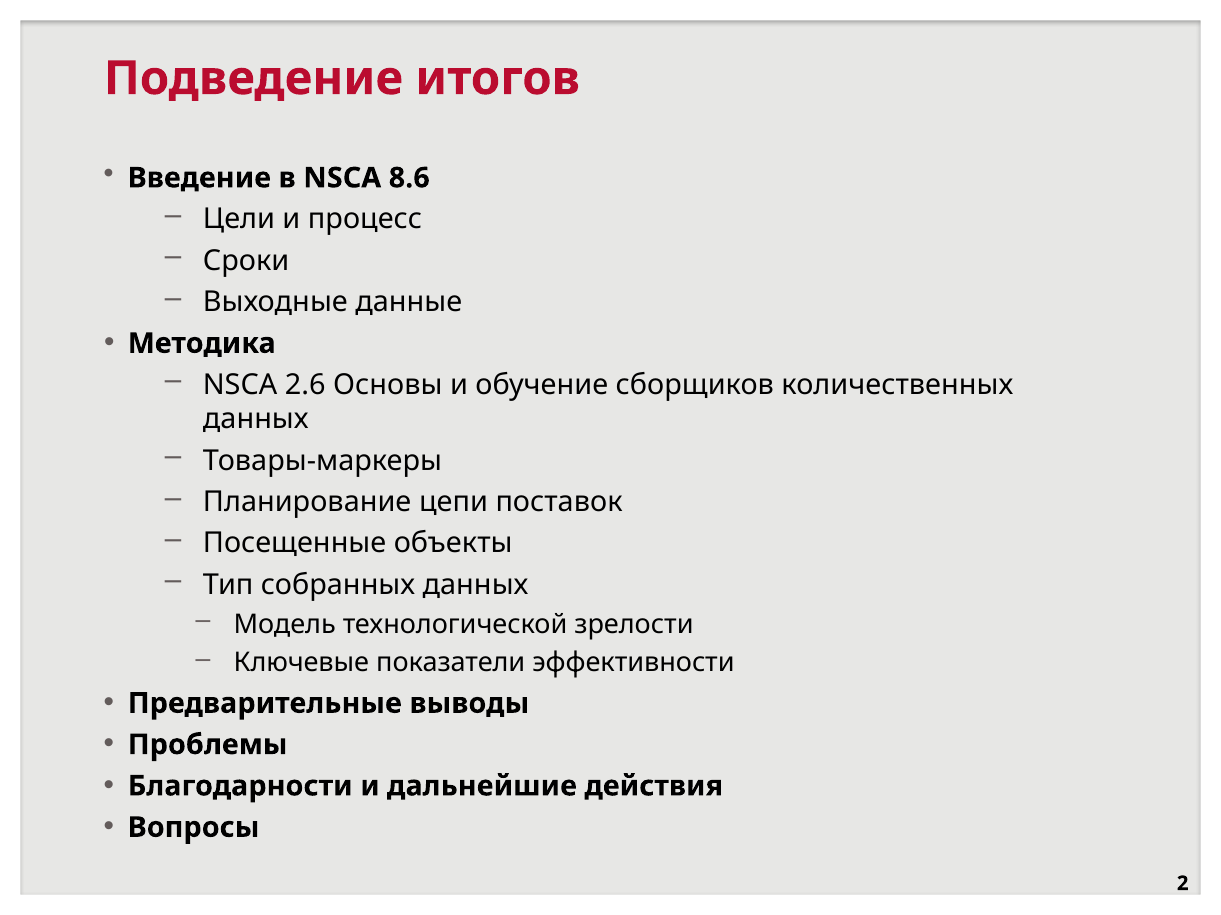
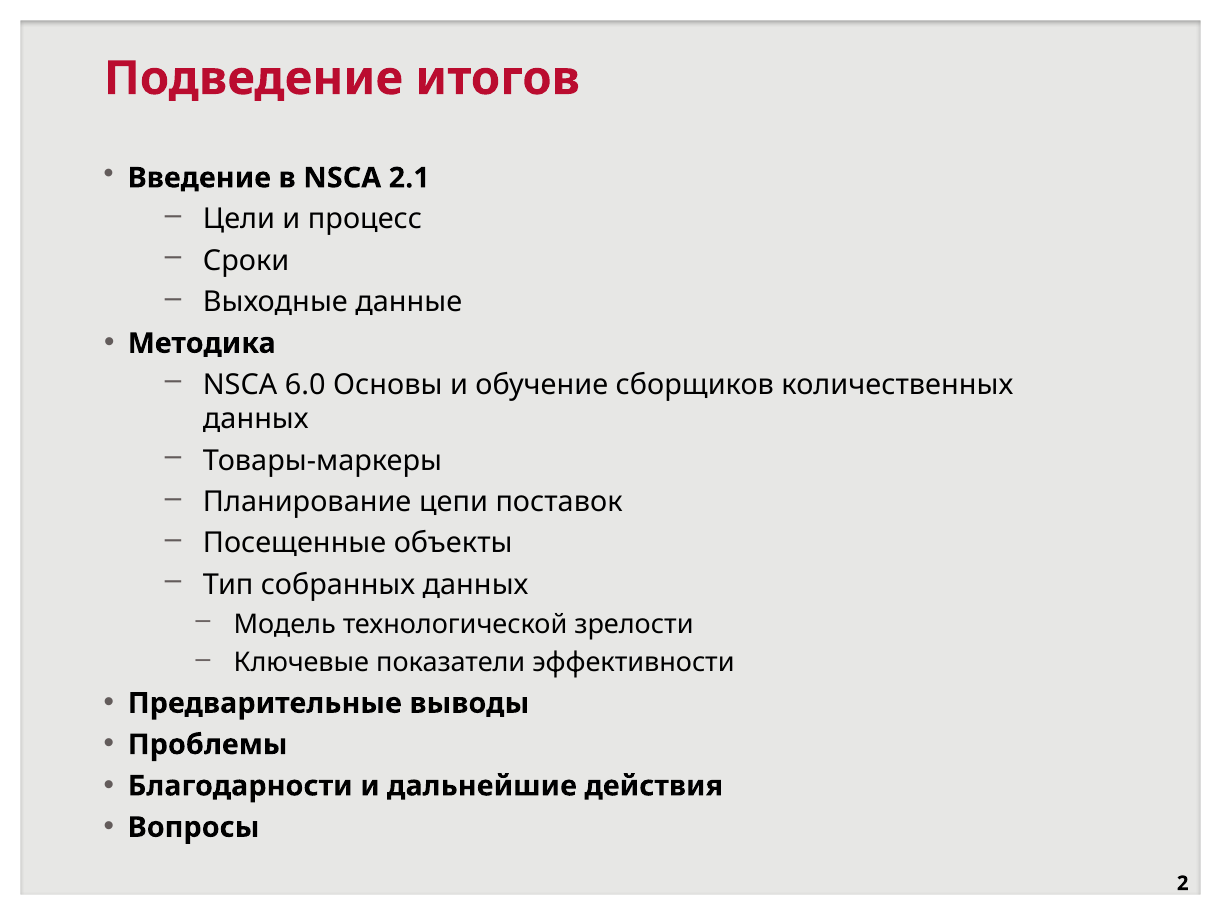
8.6: 8.6 -> 2.1 (409, 178)
2.6: 2.6 -> 6.0 (305, 385)
